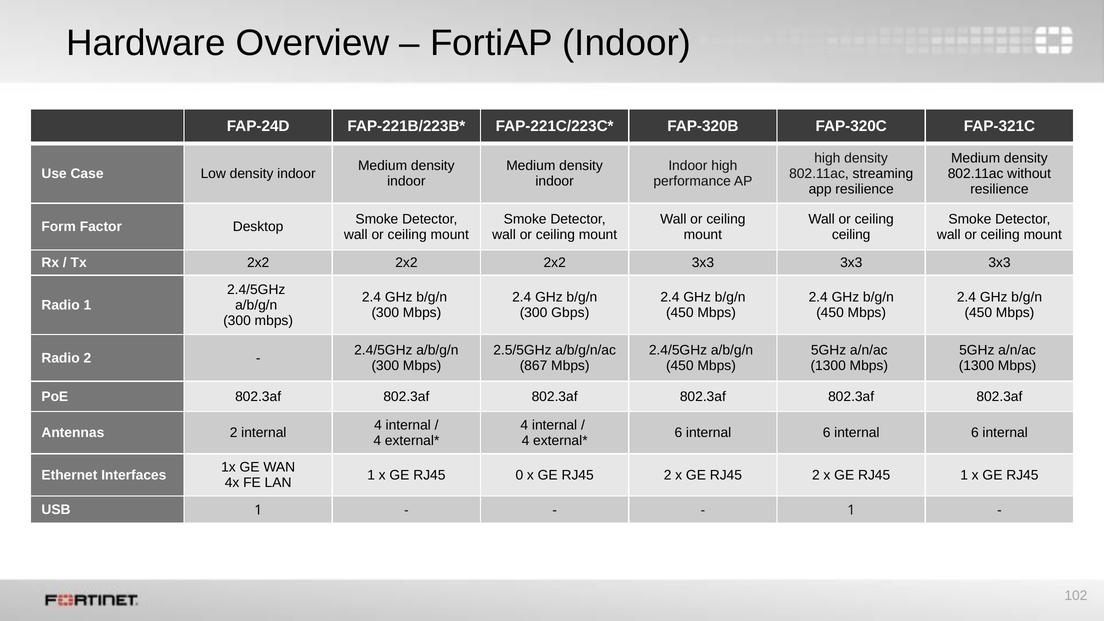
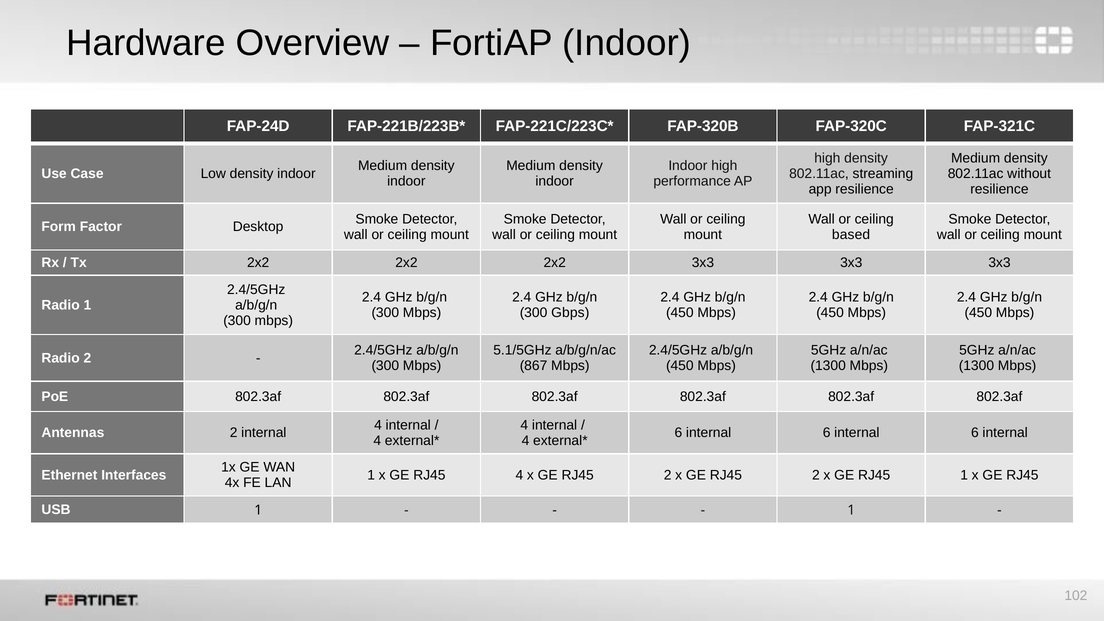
ceiling: ceiling -> based (851, 235)
2.5/5GHz: 2.5/5GHz -> 5.1/5GHz (522, 350)
RJ45 0: 0 -> 4 (519, 475)
